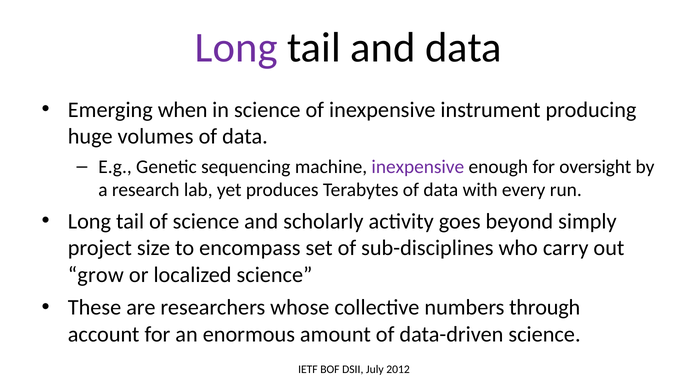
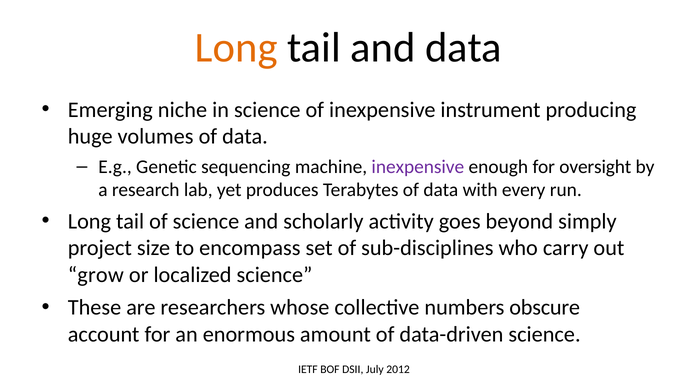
Long colour: purple -> orange (236, 48)
when: when -> niche (182, 110)
through: through -> obscure (545, 308)
